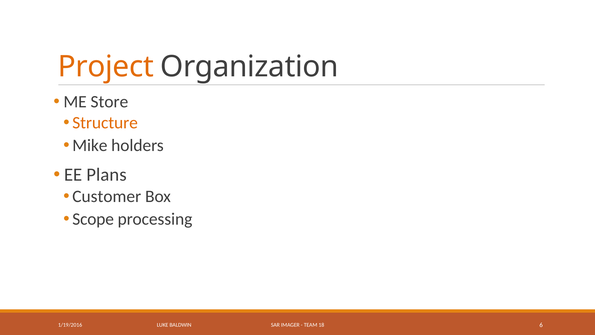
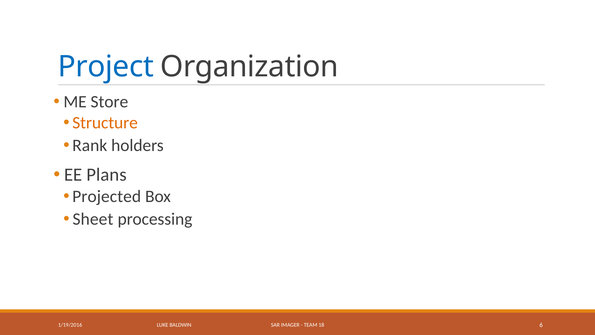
Project colour: orange -> blue (106, 67)
Mike: Mike -> Rank (90, 145)
Customer: Customer -> Projected (107, 196)
Scope: Scope -> Sheet (93, 219)
